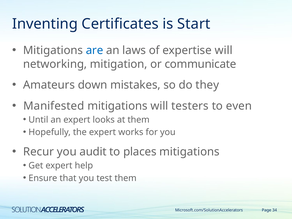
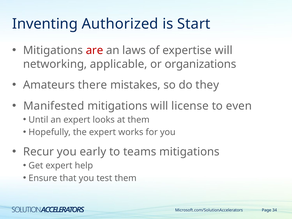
Certificates: Certificates -> Authorized (120, 24)
are colour: blue -> red (95, 50)
mitigation: mitigation -> applicable (119, 64)
communicate: communicate -> organizations (200, 64)
down: down -> there (93, 85)
testers: testers -> license (190, 106)
audit: audit -> early (93, 152)
places: places -> teams (140, 152)
